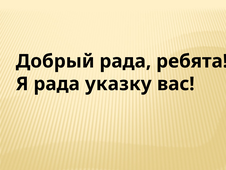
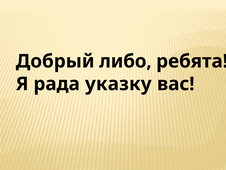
Добрый рада: рада -> либо (125, 61)
